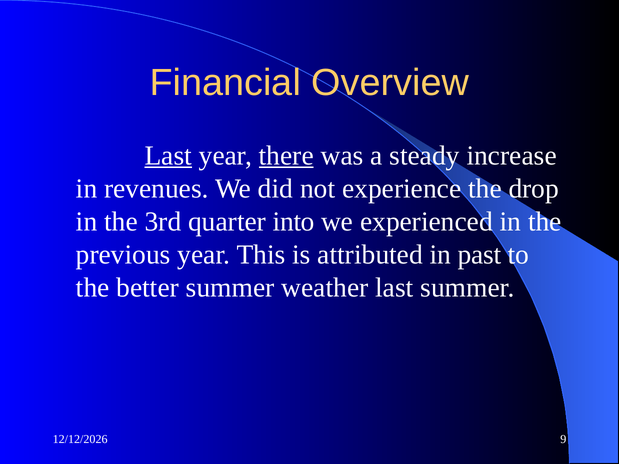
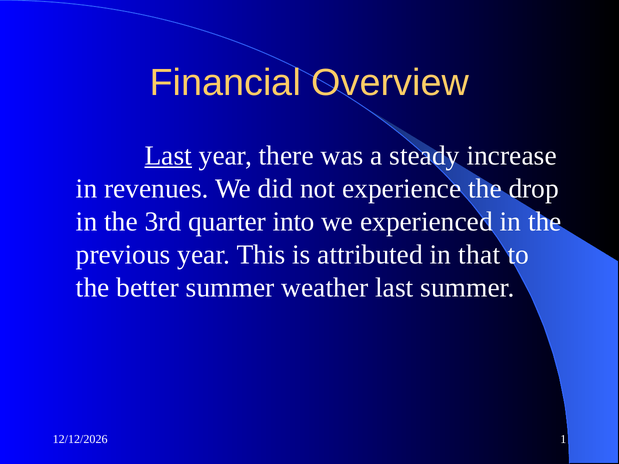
there underline: present -> none (286, 156)
past: past -> that (479, 255)
9: 9 -> 1 (563, 439)
